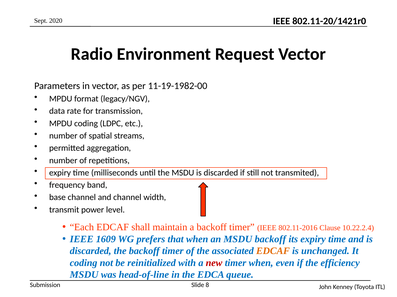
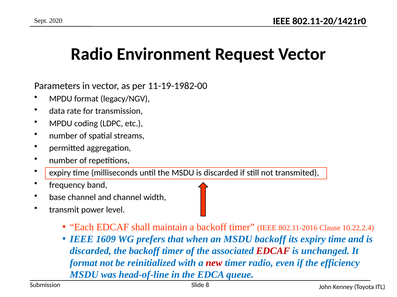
EDCAF colour: orange -> red (273, 252)
coding: coding -> format (84, 263)
timer when: when -> radio (261, 263)
